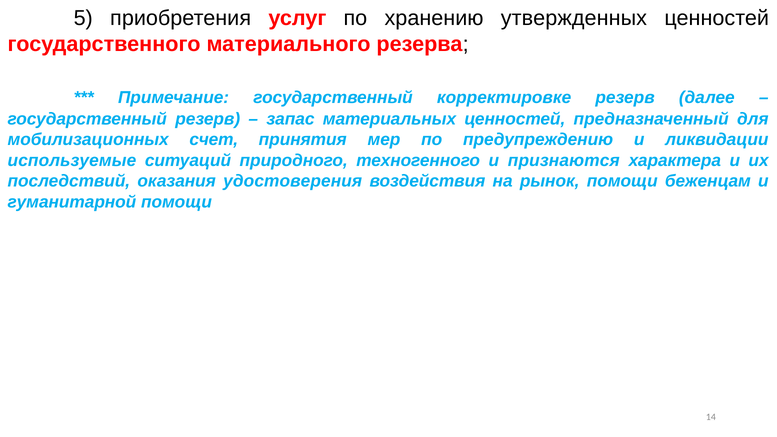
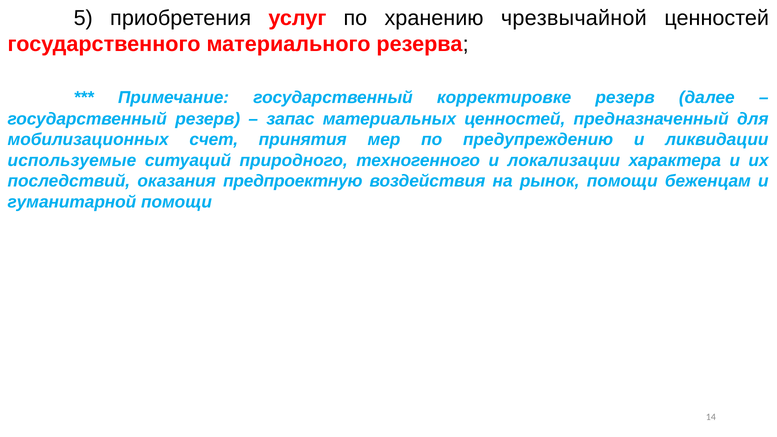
утвержденных: утвержденных -> чрезвычайной (574, 18)
признаются: признаются -> локализации (564, 160)
удостоверения: удостоверения -> предпроектную (293, 181)
